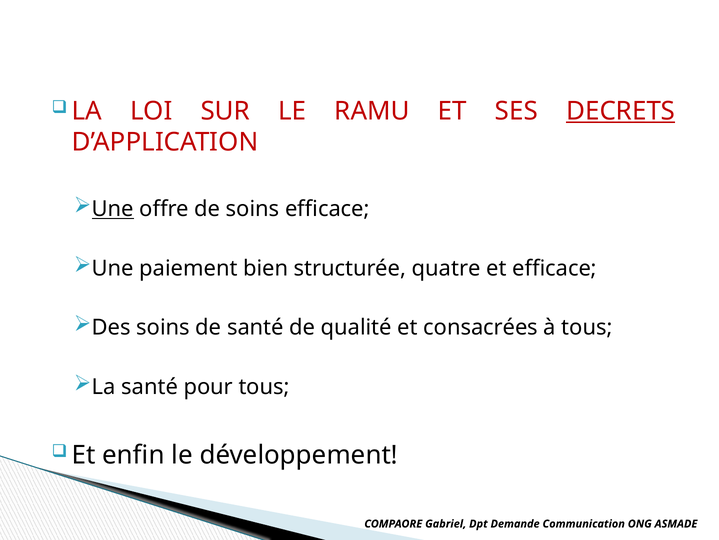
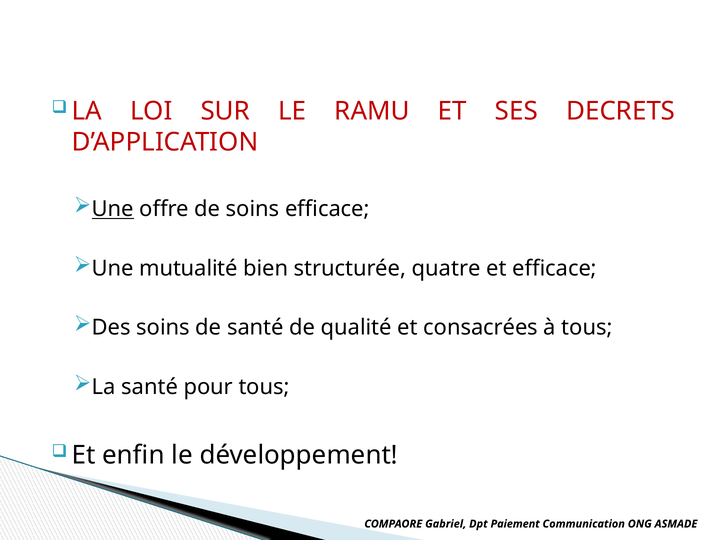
DECRETS underline: present -> none (621, 111)
paiement: paiement -> mutualité (189, 268)
Demande: Demande -> Paiement (515, 523)
